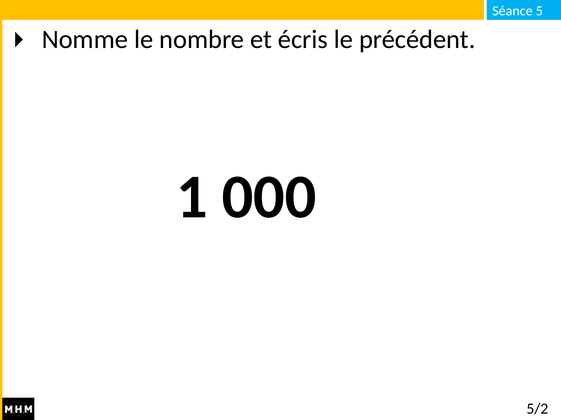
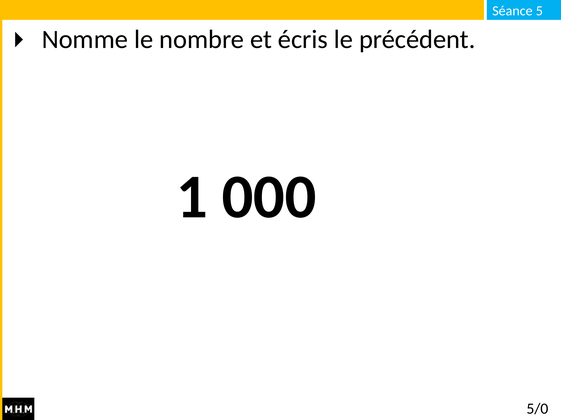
5/2: 5/2 -> 5/0 (537, 409)
